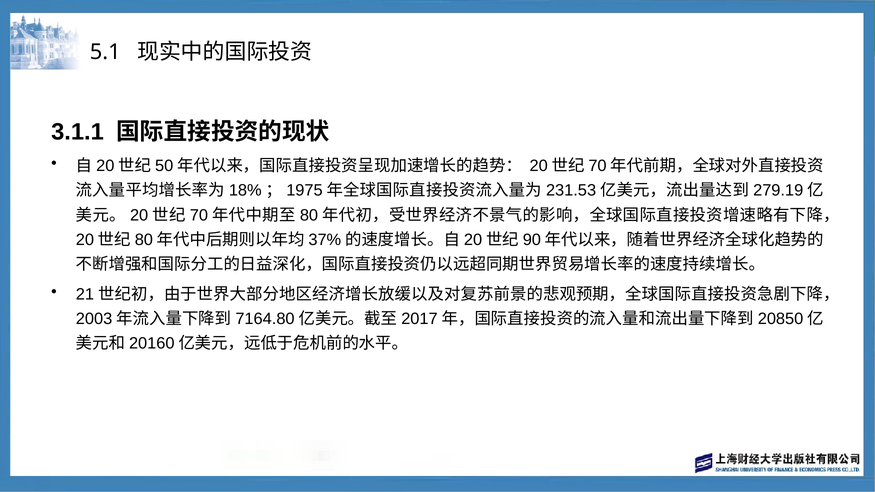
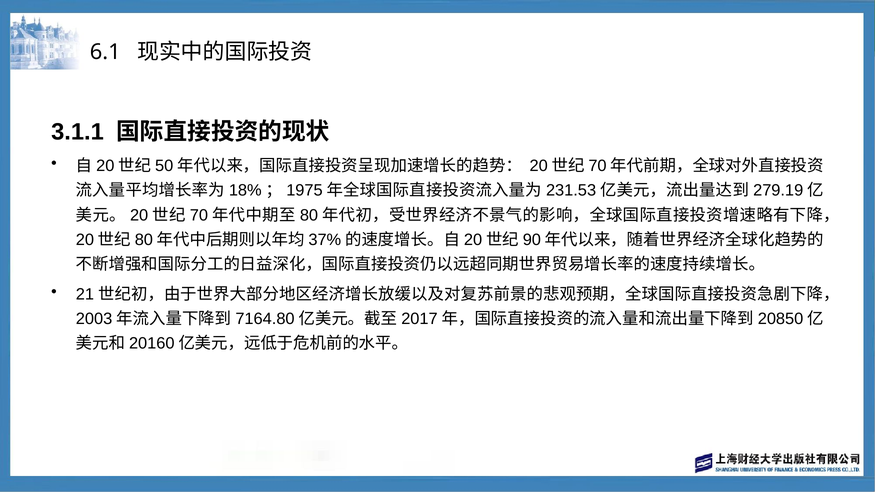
5.1: 5.1 -> 6.1 (105, 52)
